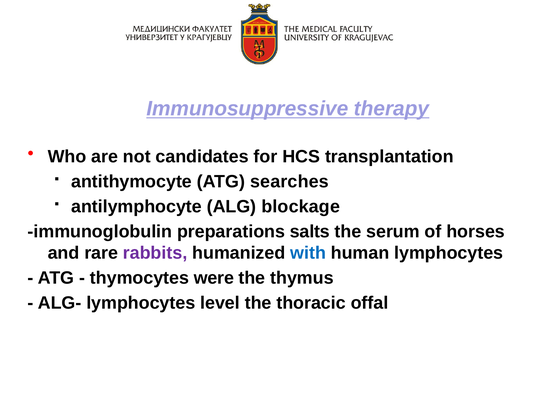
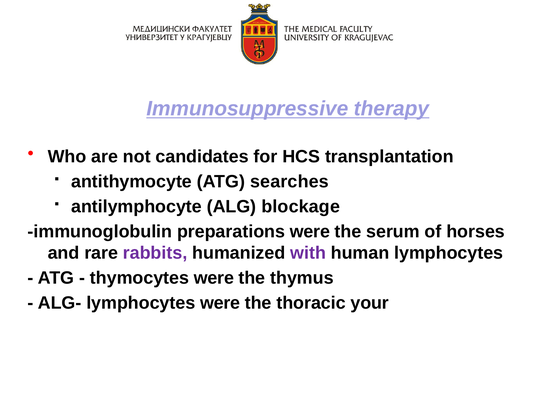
preparations salts: salts -> were (310, 231)
with colour: blue -> purple (308, 253)
lymphocytes level: level -> were (220, 302)
offal: offal -> your (370, 302)
